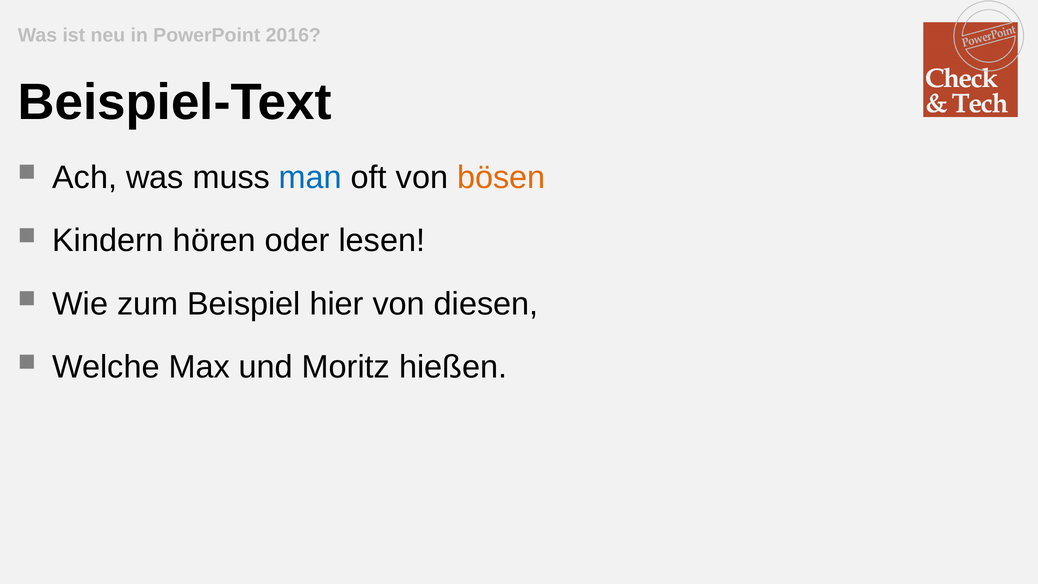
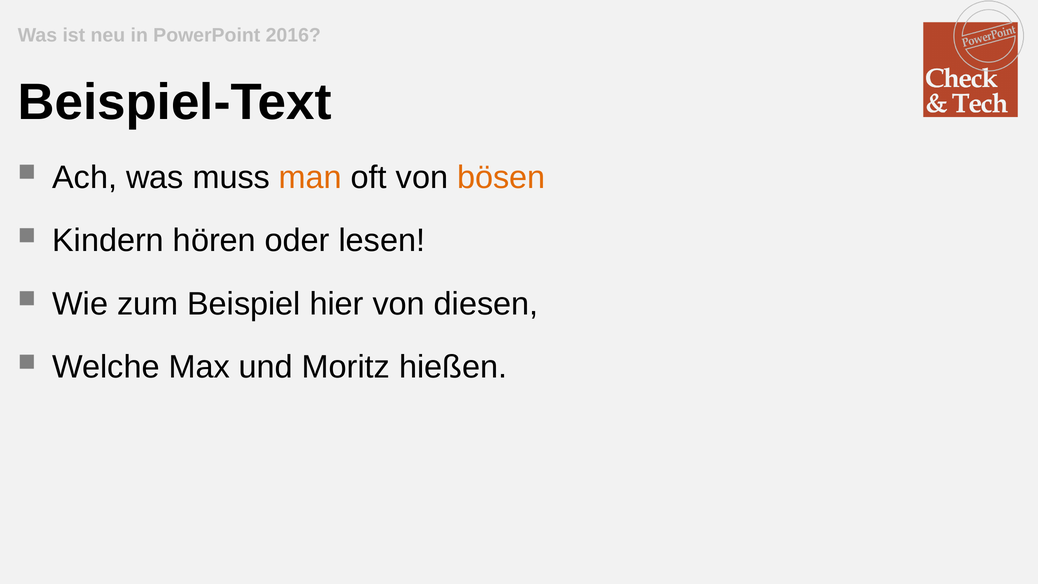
man colour: blue -> orange (310, 177)
